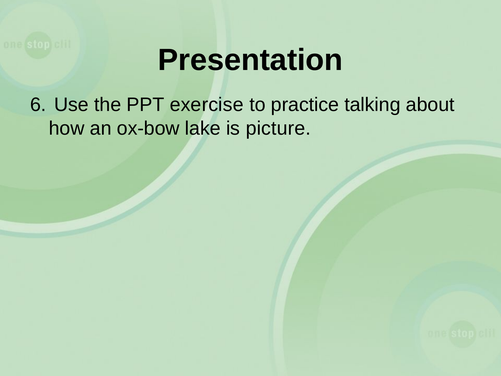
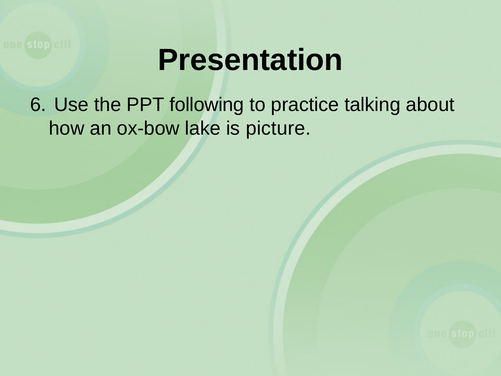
exercise: exercise -> following (207, 105)
